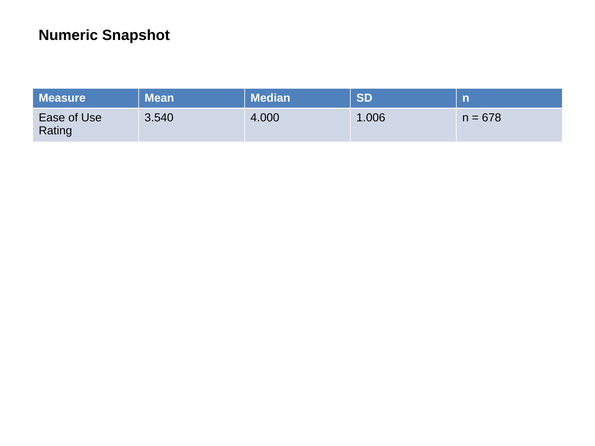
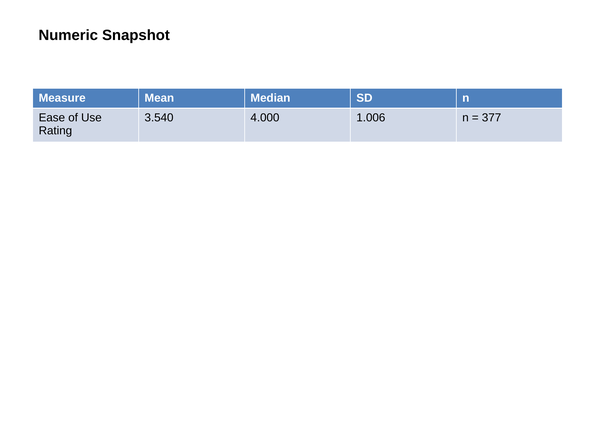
678: 678 -> 377 (492, 118)
